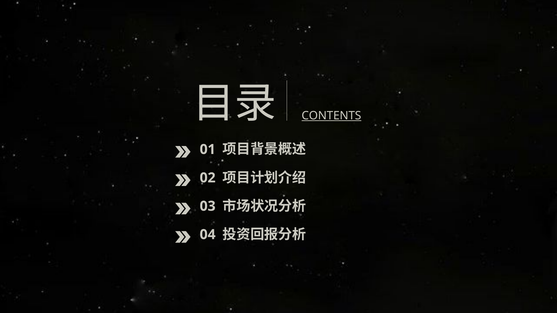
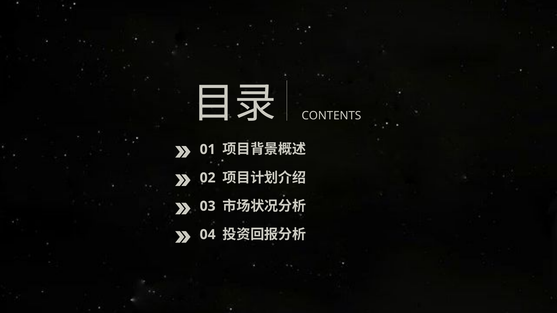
CONTENTS underline: present -> none (331, 116)
